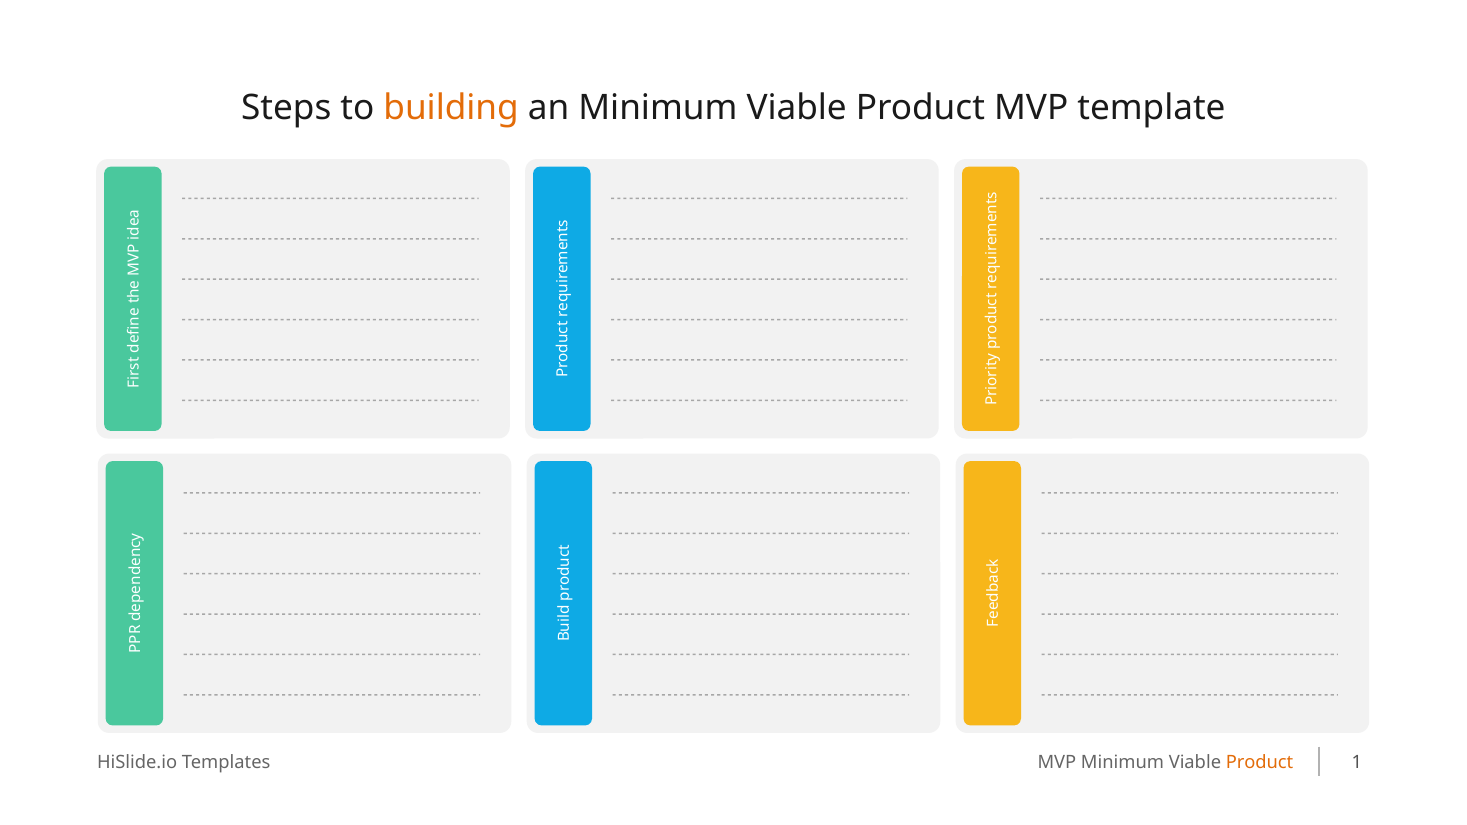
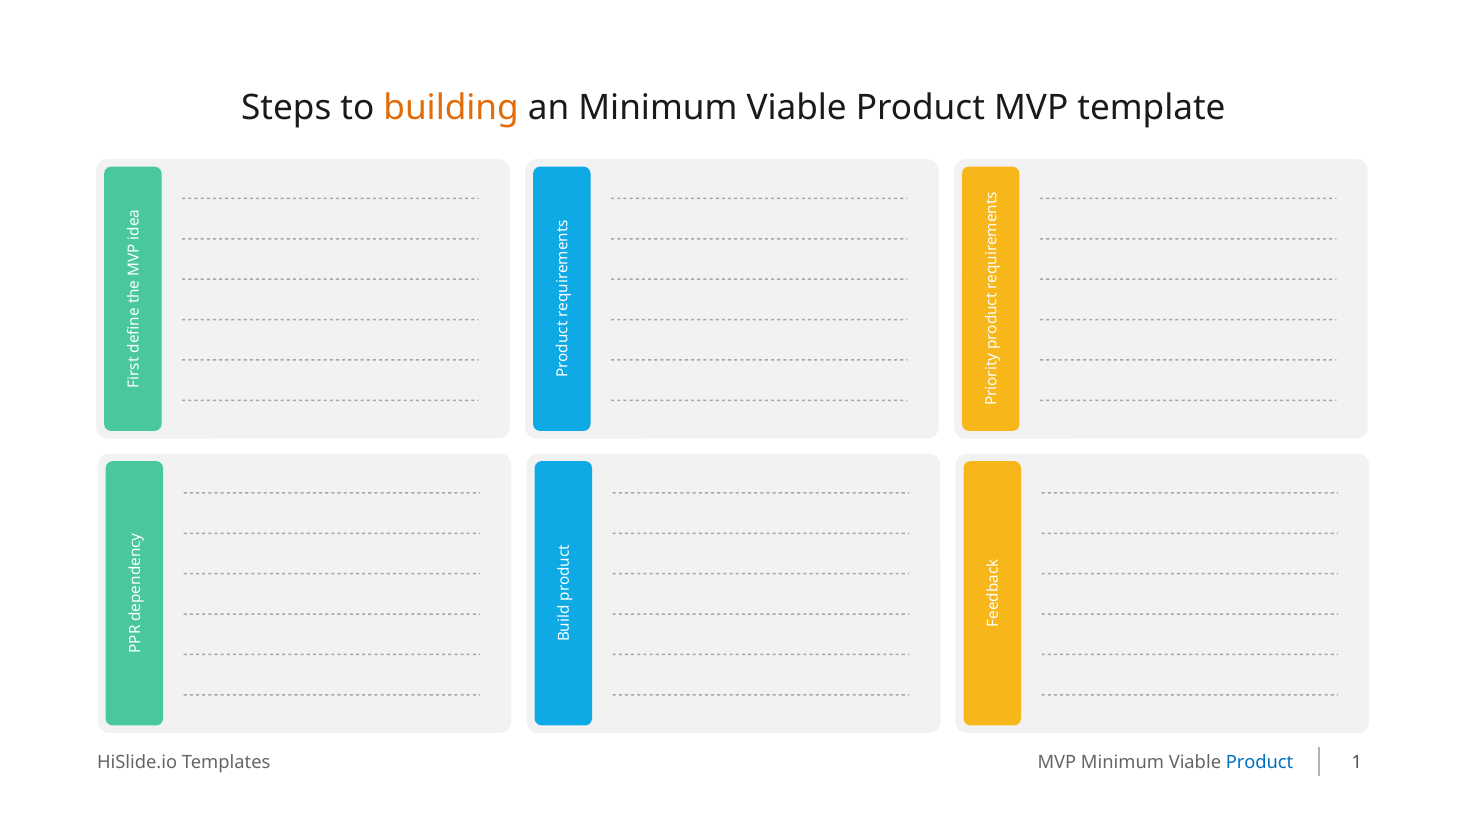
Product colour: orange -> blue (1260, 762)
